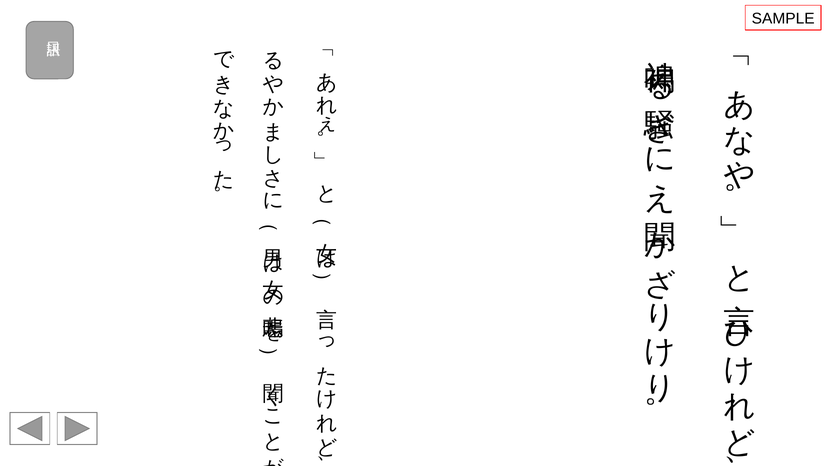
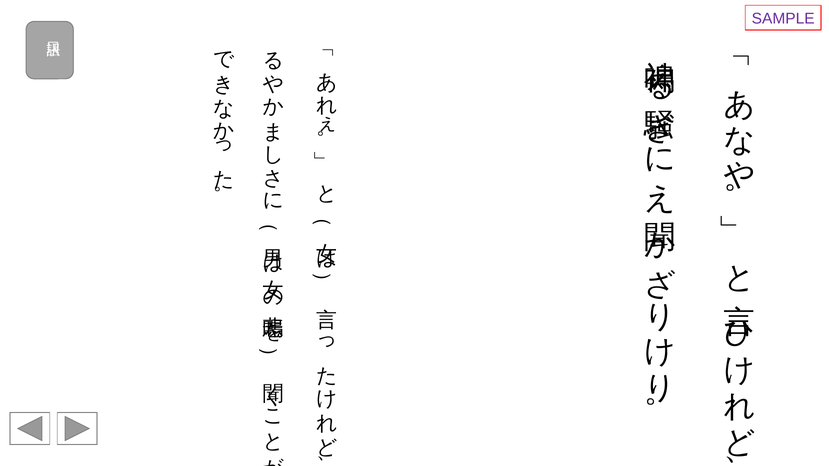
SAMPLE colour: black -> purple (783, 19)
